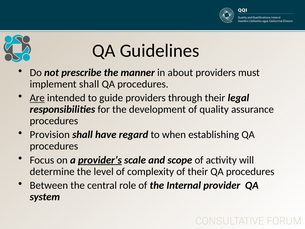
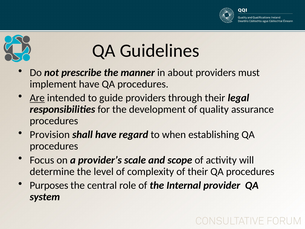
implement shall: shall -> have (89, 84)
provider’s underline: present -> none (100, 160)
Between: Between -> Purposes (49, 185)
